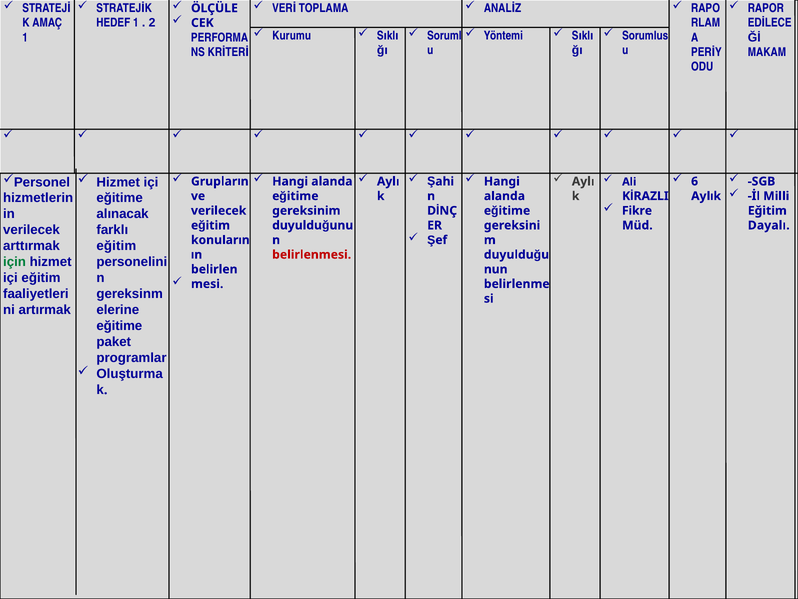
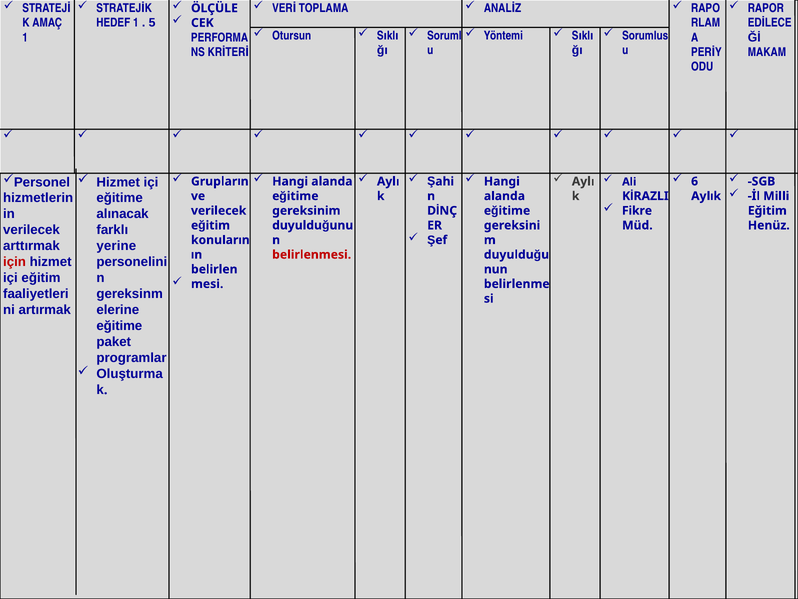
2: 2 -> 5 (152, 23)
Kurumu: Kurumu -> Otursun (292, 36)
Dayalı: Dayalı -> Henüz (769, 225)
eğitim: eğitim -> yerine (116, 246)
için colour: green -> red (15, 262)
